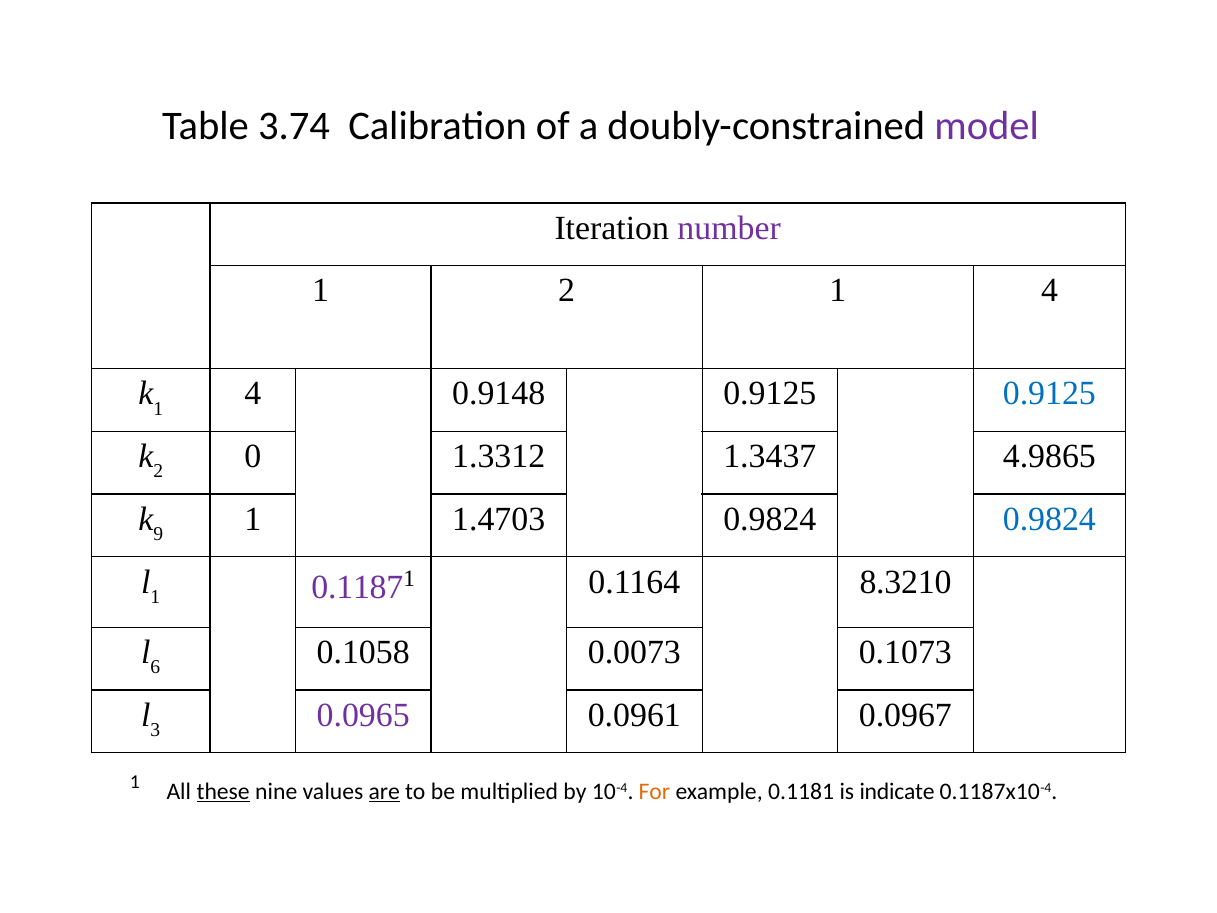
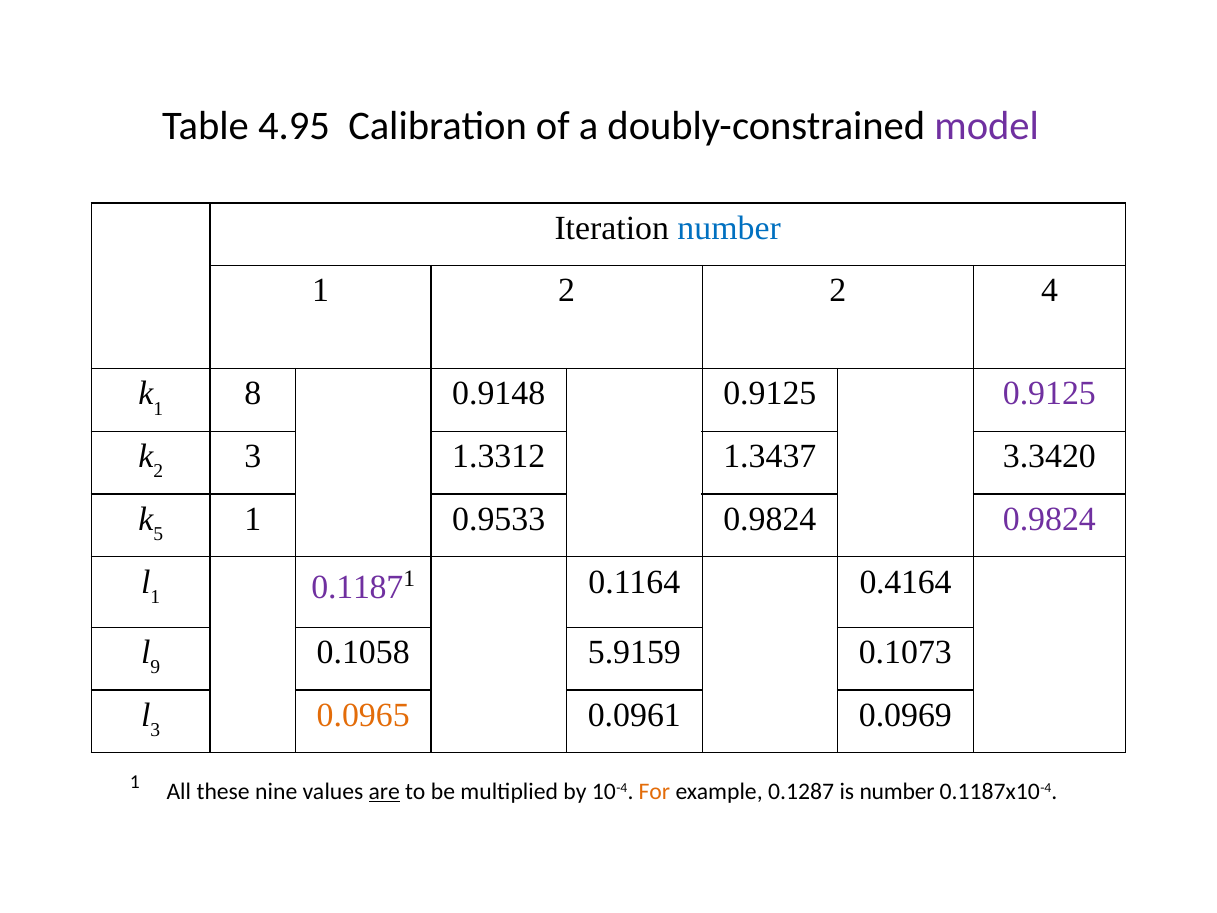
3.74: 3.74 -> 4.95 (294, 126)
number colour: purple -> blue (729, 228)
2 1: 1 -> 2 (838, 291)
4: 4 -> 8 (253, 394)
0.9125 colour: blue -> purple (1049, 394)
2 0: 0 -> 3 (253, 456)
4.9865: 4.9865 -> 3.3420 (1049, 456)
9: 9 -> 5 (158, 534)
1.4703: 1.4703 -> 0.9533 (499, 519)
0.9824 colour: blue -> purple (1049, 519)
8.3210: 8.3210 -> 0.4164 (905, 582)
6: 6 -> 9 (155, 667)
0.0073: 0.0073 -> 5.9159 (634, 652)
0.0965 colour: purple -> orange (363, 715)
0.0967: 0.0967 -> 0.0969 (905, 715)
these underline: present -> none (223, 791)
0.1181: 0.1181 -> 0.1287 (801, 791)
is indicate: indicate -> number (897, 791)
